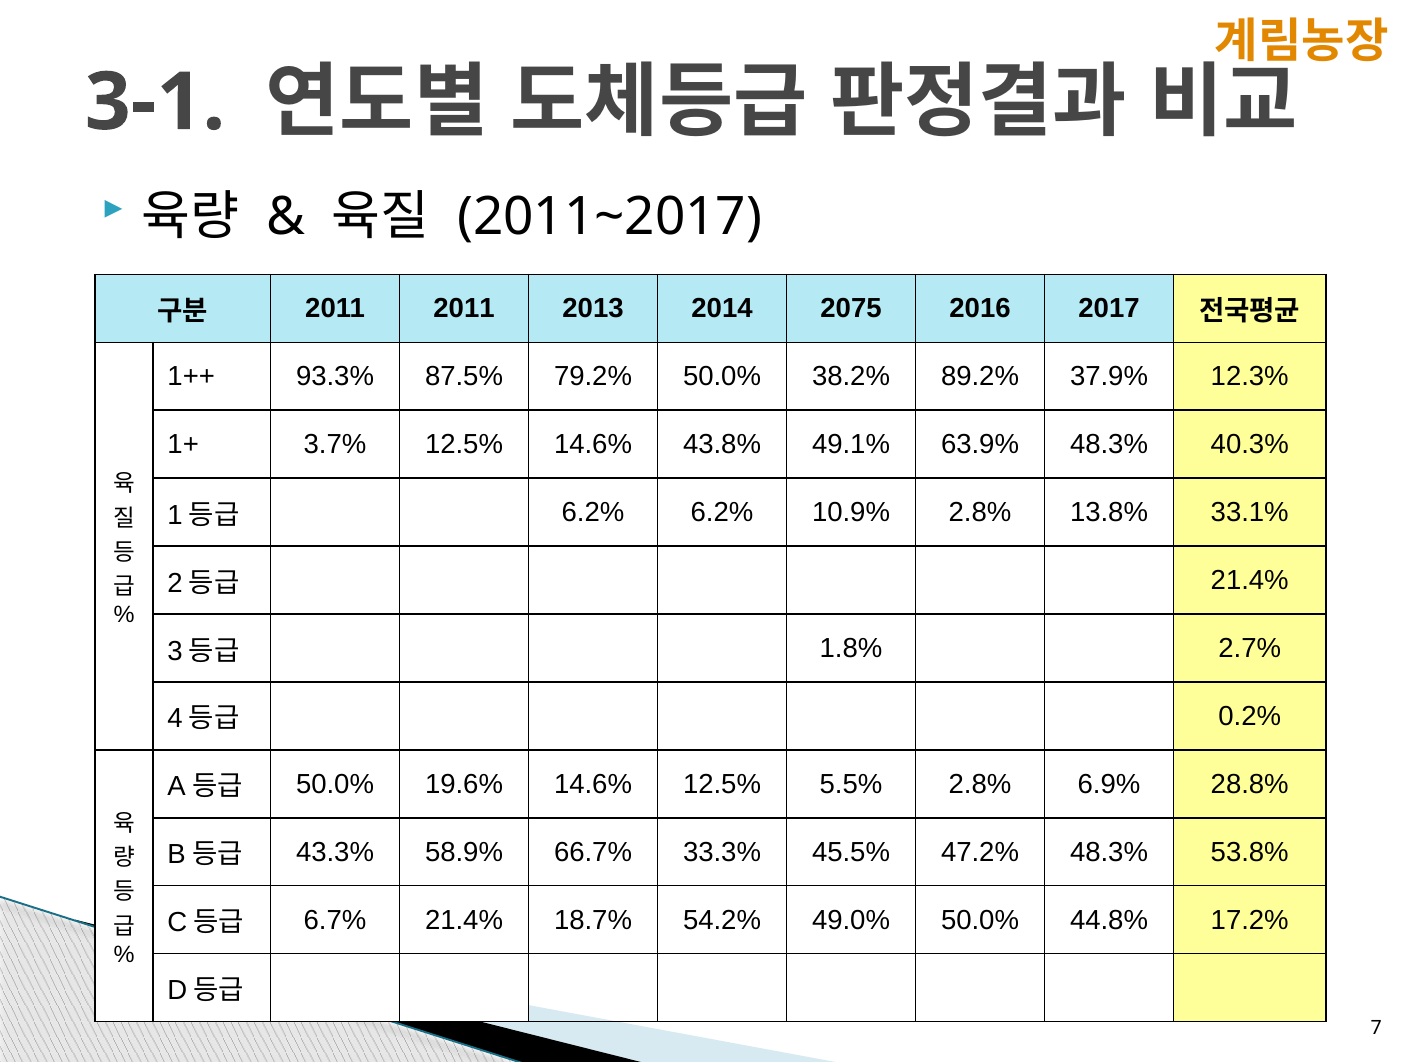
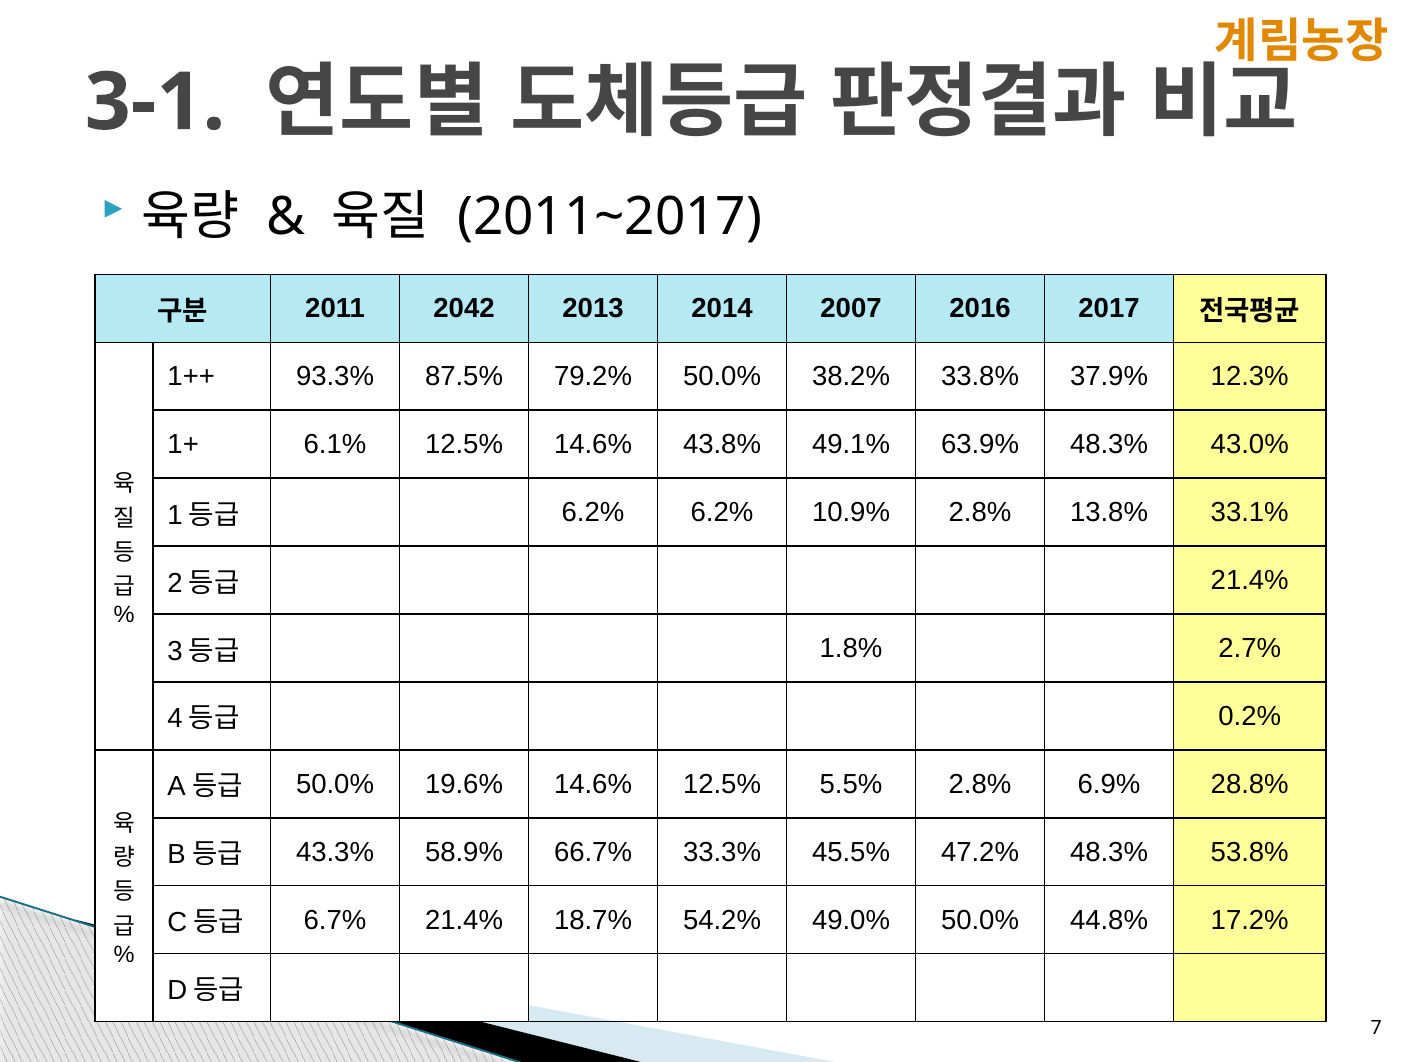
2011 2011: 2011 -> 2042 (464, 309)
2075: 2075 -> 2007 (851, 309)
89.2%: 89.2% -> 33.8% (980, 377)
3.7%: 3.7% -> 6.1% (335, 445)
40.3%: 40.3% -> 43.0% (1250, 445)
